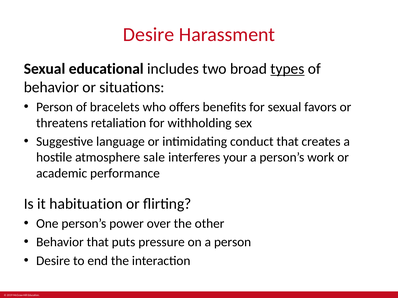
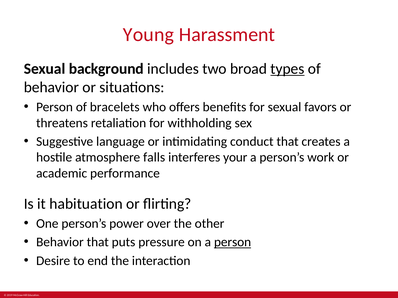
Desire: Desire -> Young (148, 35)
educational: educational -> background (106, 69)
sale: sale -> falls (154, 158)
person underline: none -> present (233, 243)
